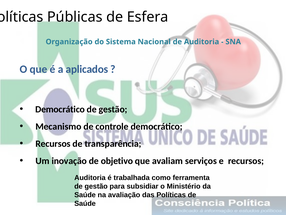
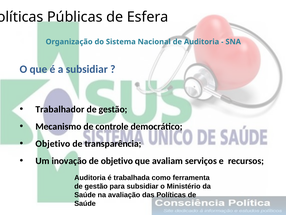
a aplicados: aplicados -> subsidiar (87, 69)
Democrático: Democrático -> Trabalhador (60, 109)
Recursos: Recursos -> Objetivo (53, 143)
